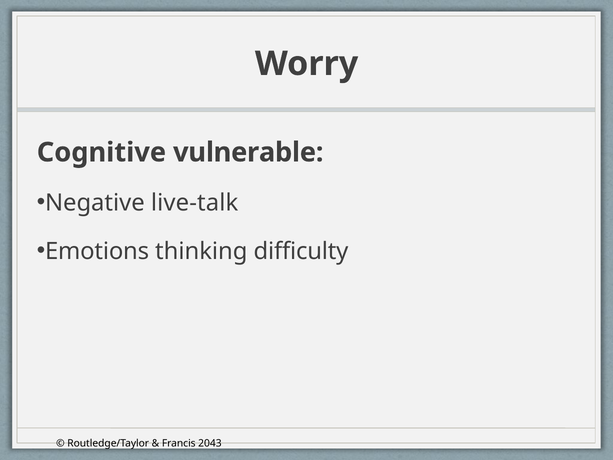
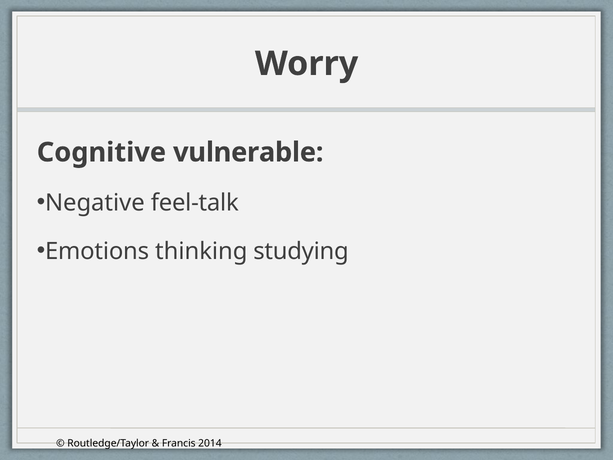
live-talk: live-talk -> feel-talk (195, 203)
difficulty: difficulty -> studying (301, 251)
2043: 2043 -> 2014 (210, 443)
